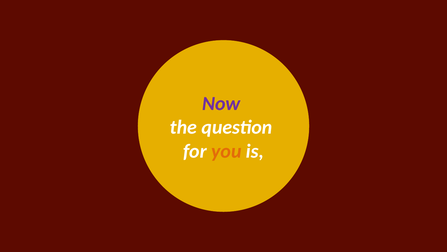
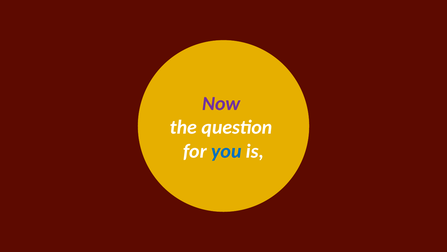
you colour: orange -> blue (226, 151)
